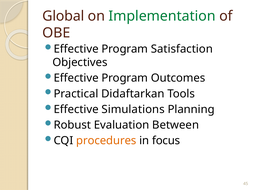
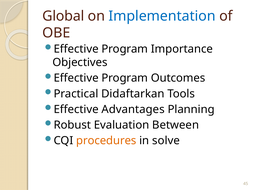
Implementation colour: green -> blue (162, 16)
Satisfaction: Satisfaction -> Importance (182, 49)
Simulations: Simulations -> Advantages (133, 110)
focus: focus -> solve (166, 141)
